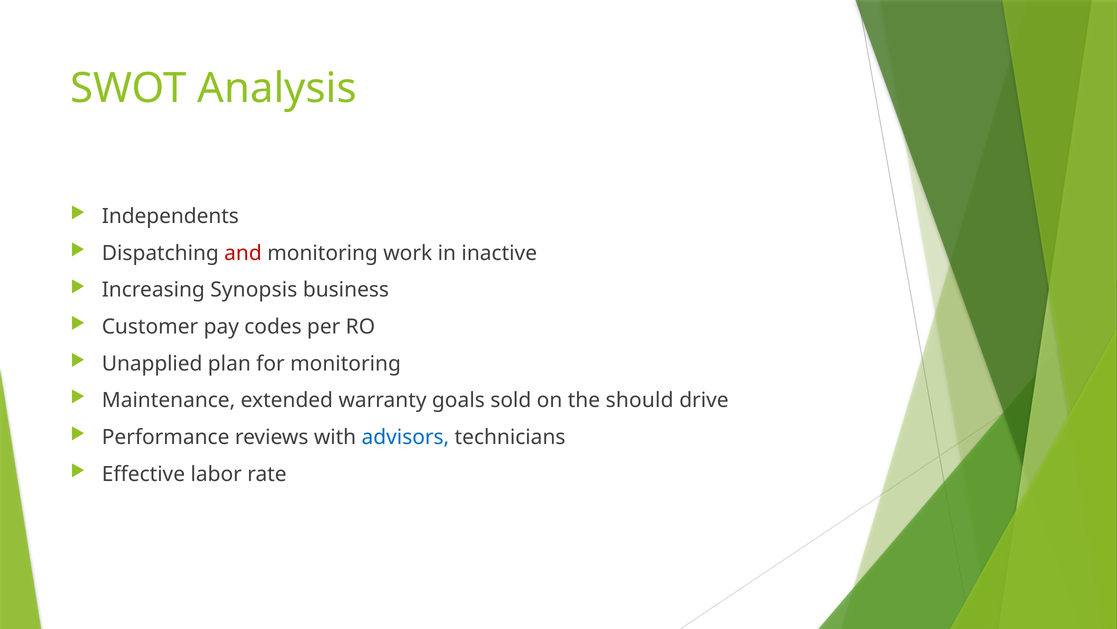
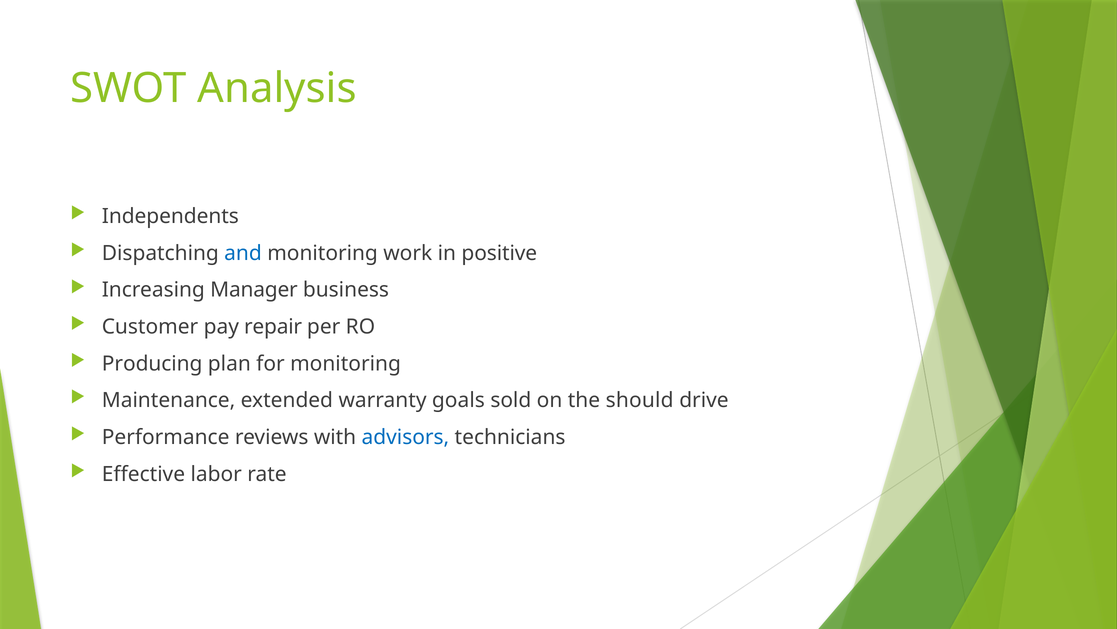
and colour: red -> blue (243, 253)
inactive: inactive -> positive (499, 253)
Synopsis: Synopsis -> Manager (254, 290)
codes: codes -> repair (273, 327)
Unapplied: Unapplied -> Producing (152, 363)
